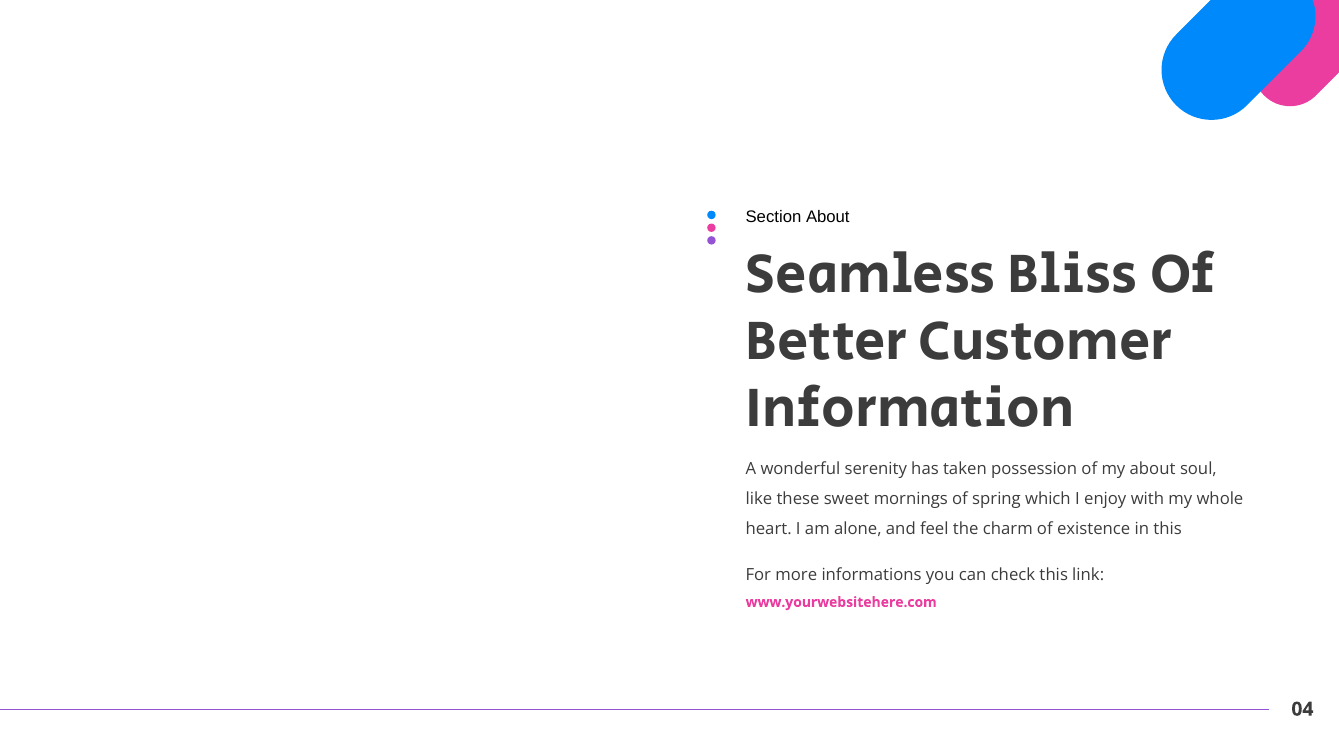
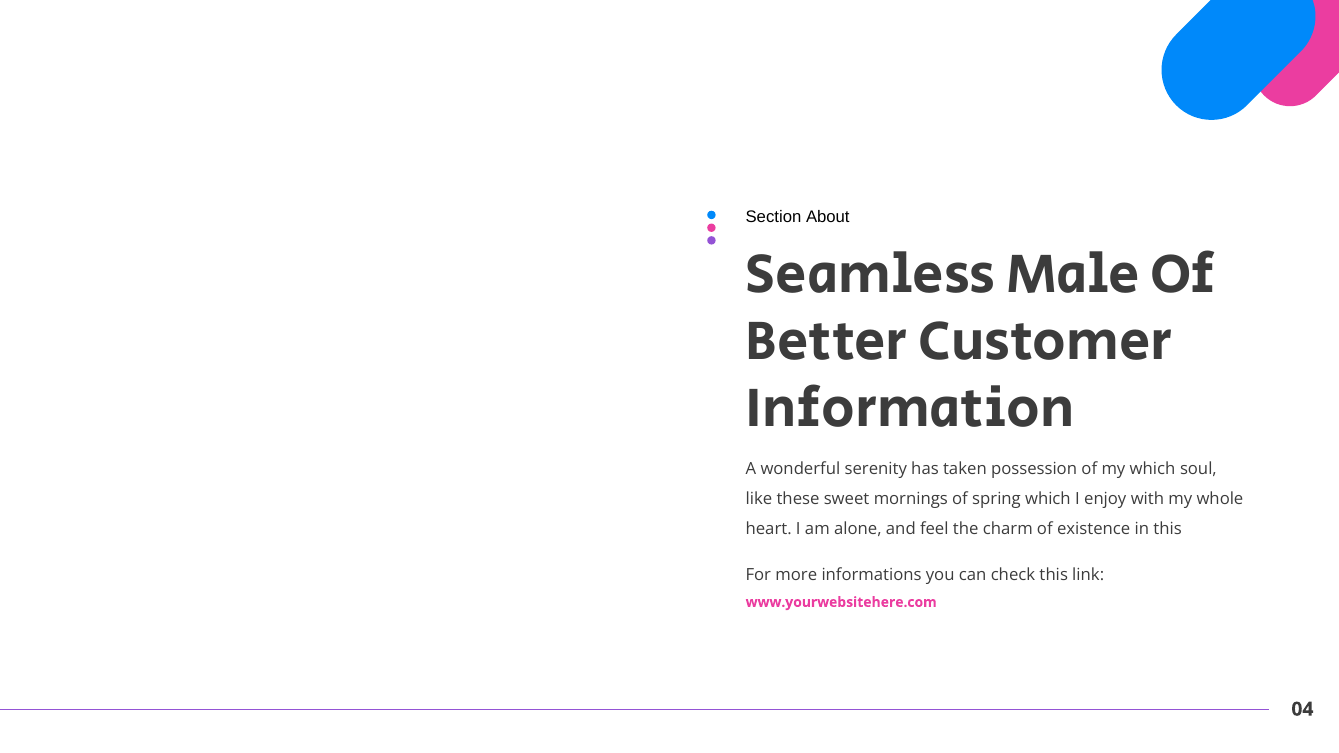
Bliss: Bliss -> Male (1073, 274)
my about: about -> which (1153, 469)
